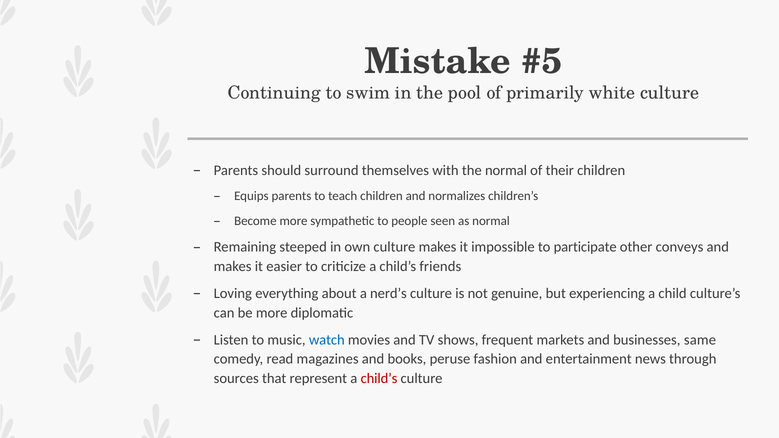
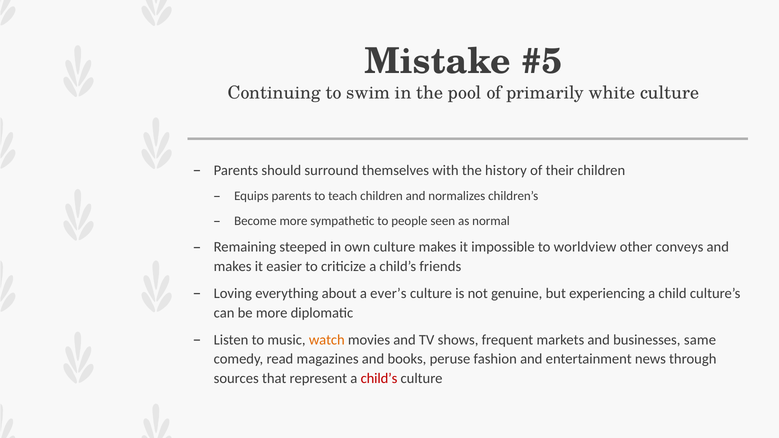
the normal: normal -> history (506, 170)
participate: participate -> worldview (585, 247)
nerd’s: nerd’s -> ever’s (388, 293)
watch colour: blue -> orange (327, 340)
